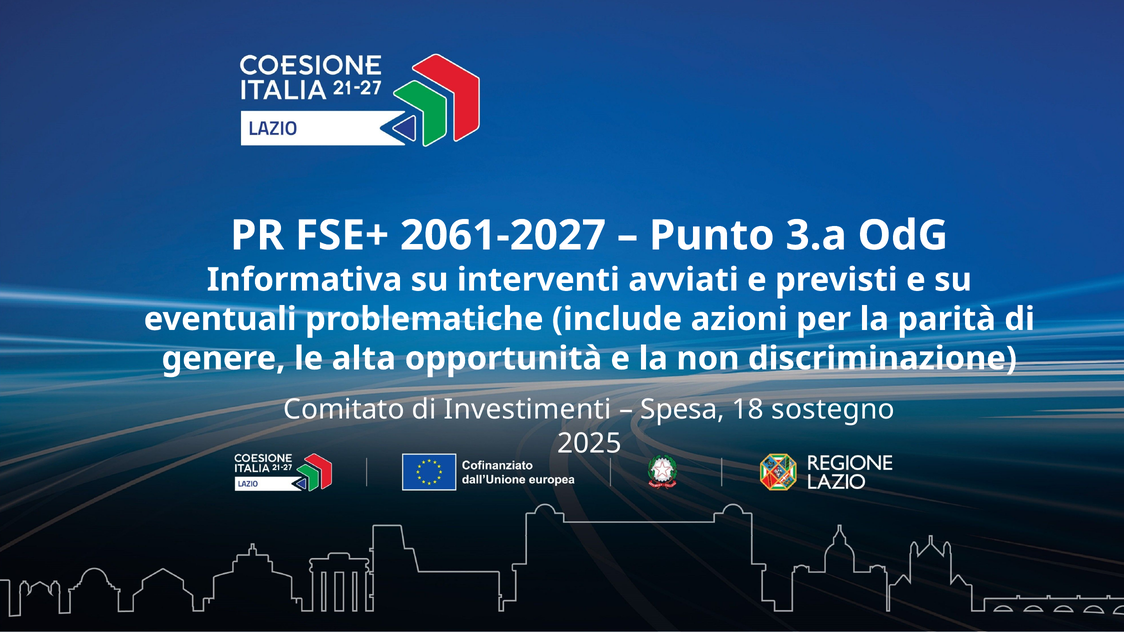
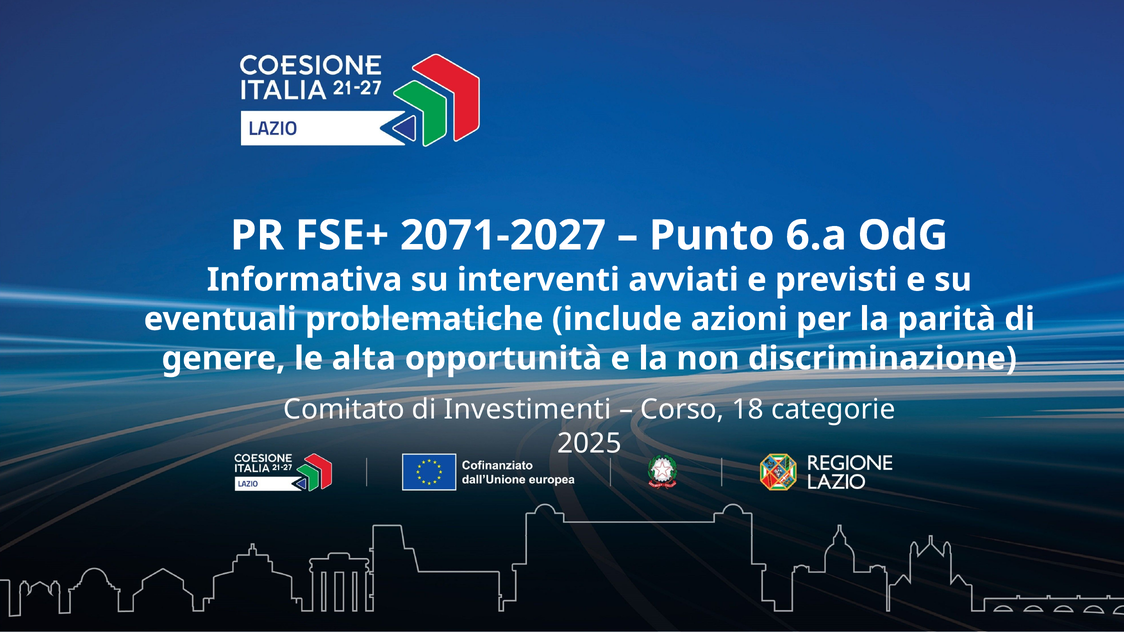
2061-2027: 2061-2027 -> 2071-2027 (503, 236)
3.a: 3.a -> 6.a (816, 236)
Spesa: Spesa -> Corso (682, 410)
sostegno: sostegno -> categorie (833, 410)
